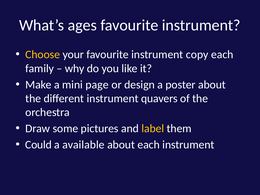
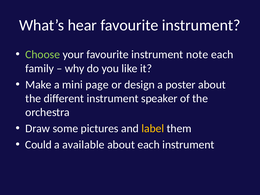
ages: ages -> hear (82, 25)
Choose colour: yellow -> light green (43, 55)
copy: copy -> note (197, 55)
quavers: quavers -> speaker (159, 98)
